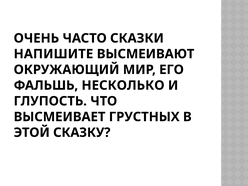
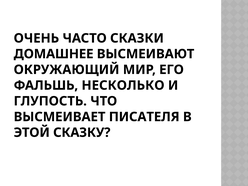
НАПИШИТЕ: НАПИШИТЕ -> ДОМАШНЕЕ (54, 54)
ГРУСТНЫХ: ГРУСТНЫХ -> ПИСАТЕЛЯ (144, 117)
